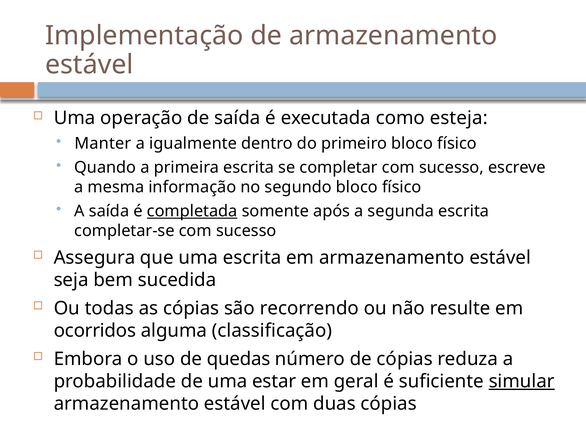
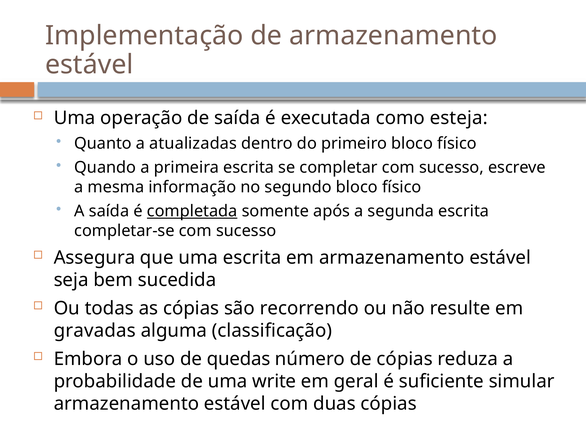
Manter: Manter -> Quanto (103, 143)
igualmente: igualmente -> atualizadas (193, 143)
ocorridos: ocorridos -> gravadas (95, 330)
estar: estar -> write (274, 381)
simular underline: present -> none (522, 381)
